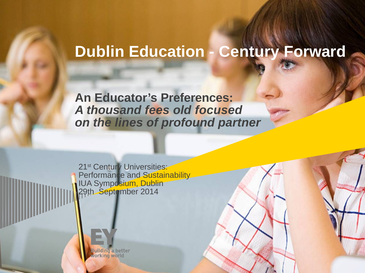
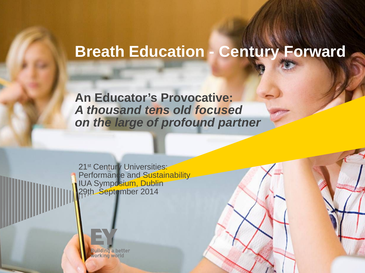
Dublin: Dublin -> Breath (100, 52)
Preferences: Preferences -> Provocative (197, 98)
fees: fees -> tens (157, 111)
lines: lines -> large (129, 123)
